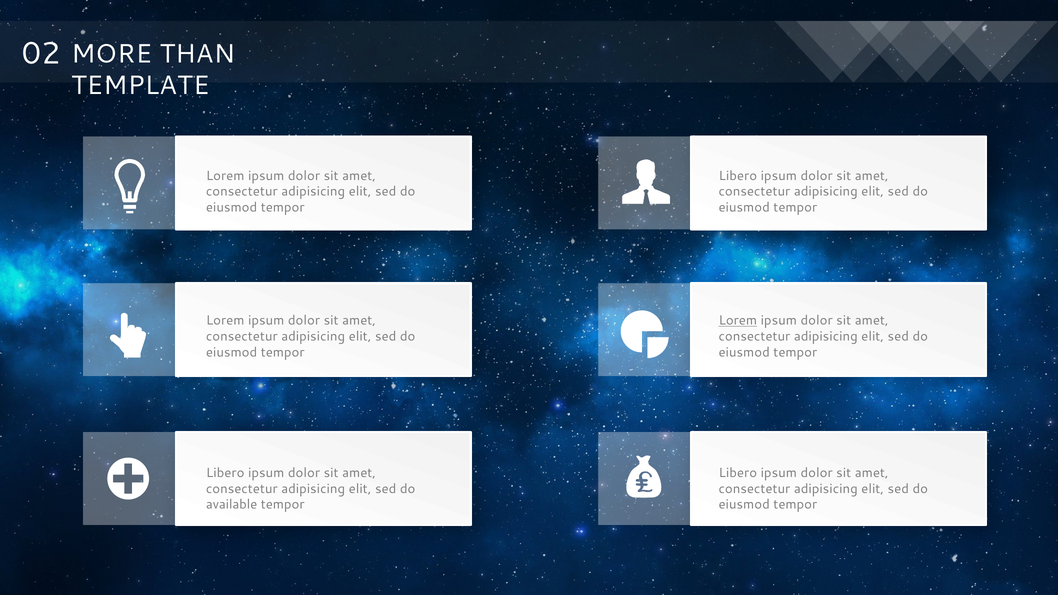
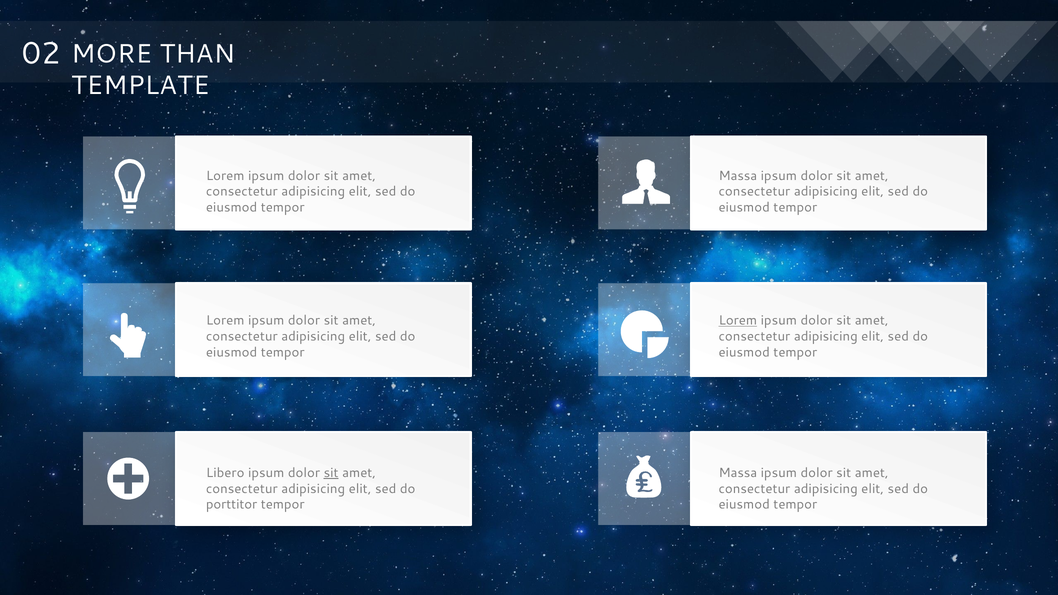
Libero: Libero -> Massa (738, 176)
sit underline: none -> present (331, 473)
Libero: Libero -> Massa (738, 473)
available: available -> porttitor (232, 505)
